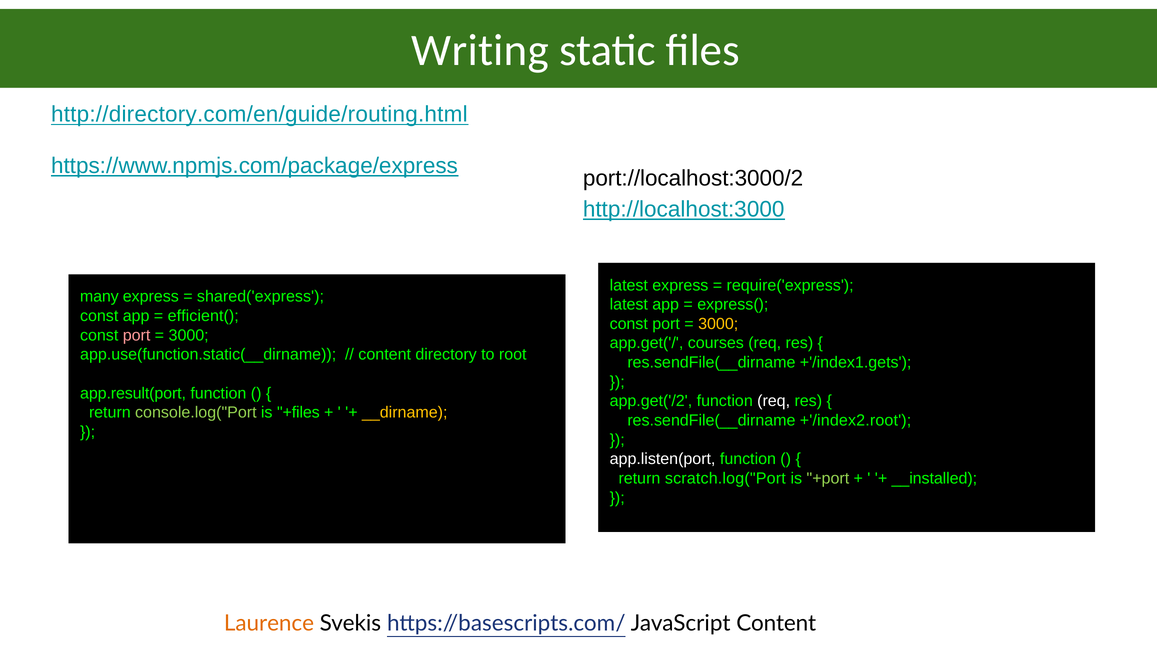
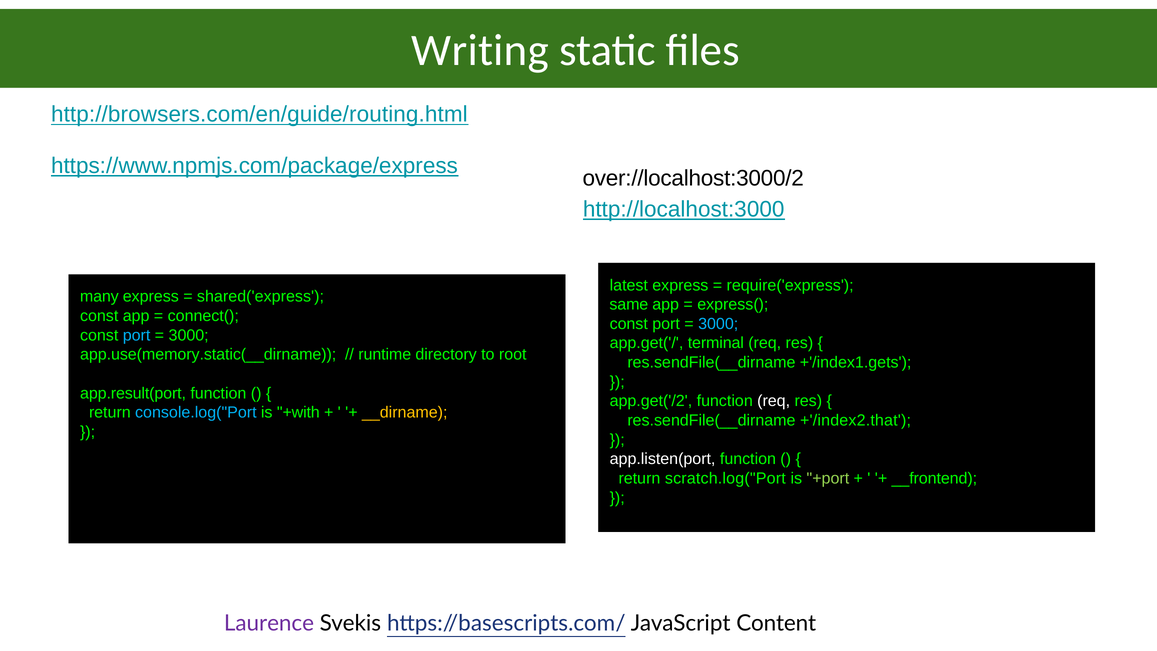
http://directory.com/en/guide/routing.html: http://directory.com/en/guide/routing.html -> http://browsers.com/en/guide/routing.html (259, 114)
port://localhost:3000/2: port://localhost:3000/2 -> over://localhost:3000/2 (693, 178)
latest: latest -> same (629, 304)
efficient(: efficient( -> connect( (203, 316)
3000 colour: yellow -> light blue (718, 324)
port colour: pink -> light blue (137, 335)
courses: courses -> terminal (716, 343)
app.use(function.static(__dirname: app.use(function.static(__dirname -> app.use(memory.static(__dirname (208, 355)
content: content -> runtime (385, 355)
console.log("Port colour: light green -> light blue (196, 412)
+files: +files -> +with (298, 412)
+'/index2.root: +'/index2.root -> +'/index2.that (856, 420)
__installed: __installed -> __frontend (934, 478)
Laurence colour: orange -> purple (269, 623)
